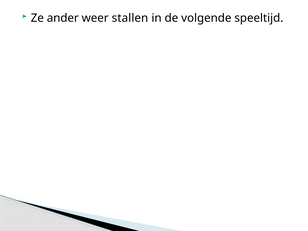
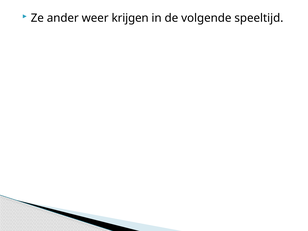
stallen: stallen -> krijgen (130, 18)
